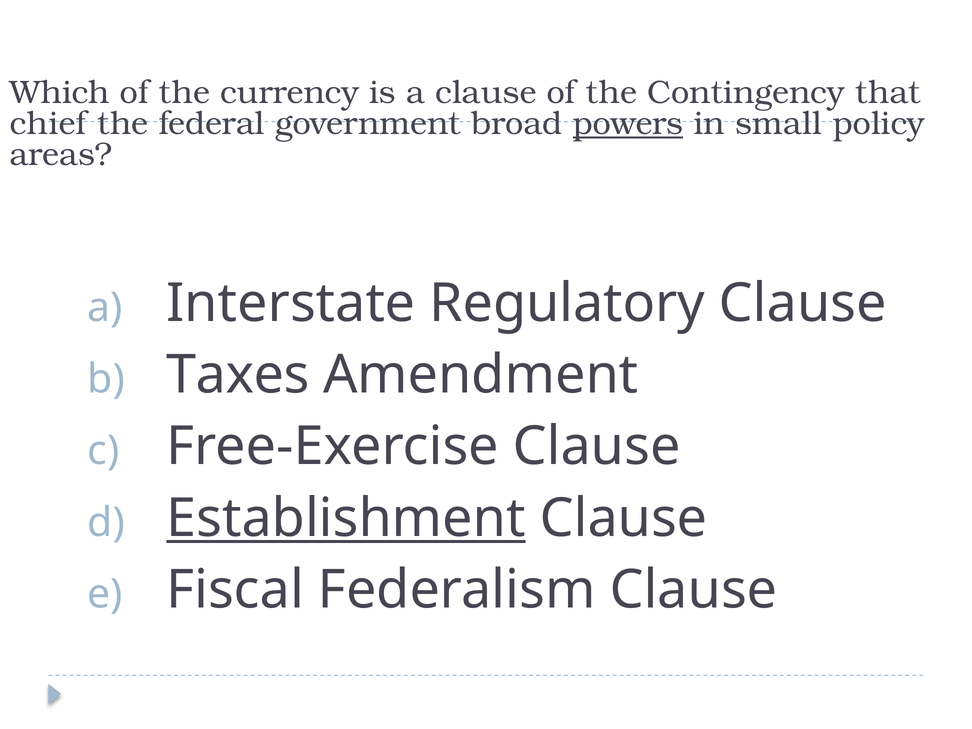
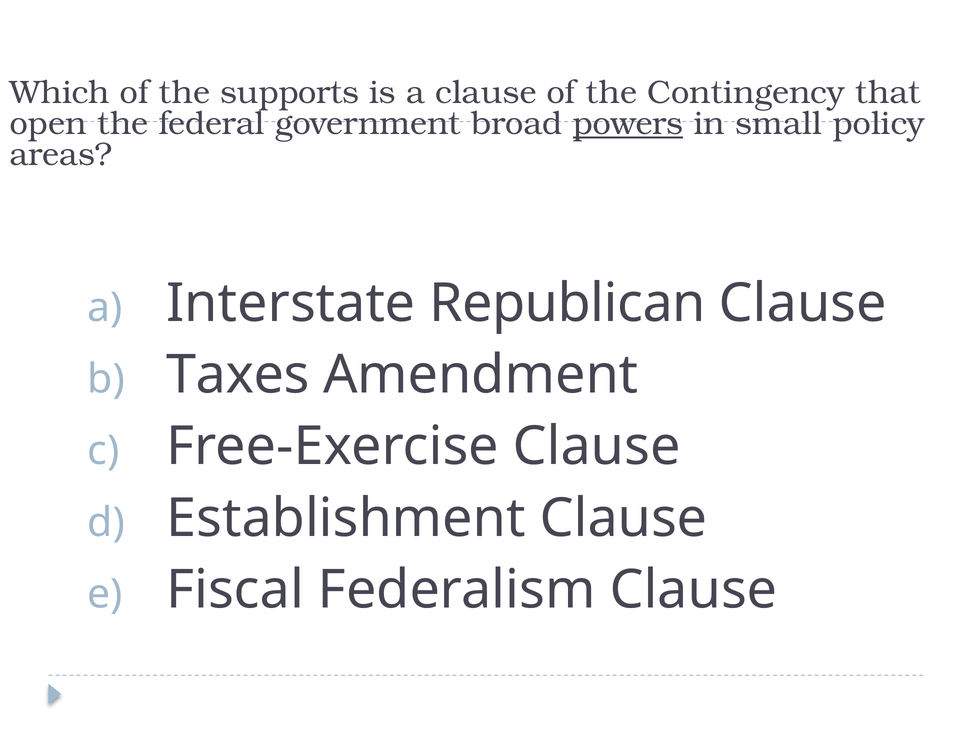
currency: currency -> supports (290, 92)
chief: chief -> open (48, 123)
Regulatory: Regulatory -> Republican (567, 304)
Establishment underline: present -> none (346, 518)
